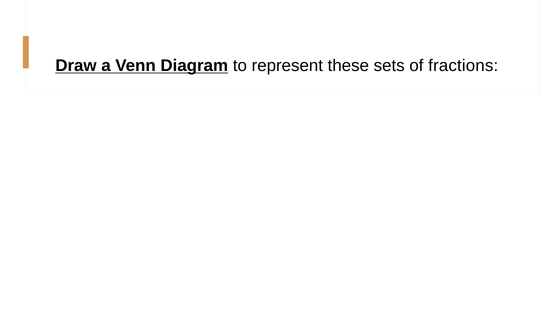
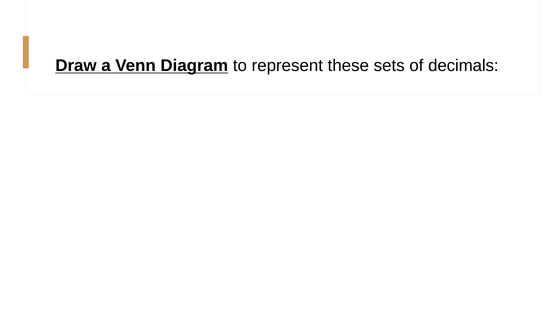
fractions: fractions -> decimals (463, 66)
